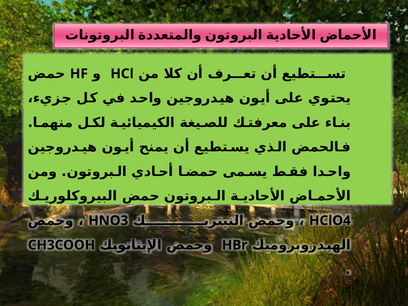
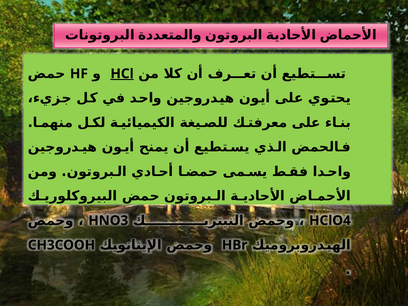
HCl underline: none -> present (122, 74)
